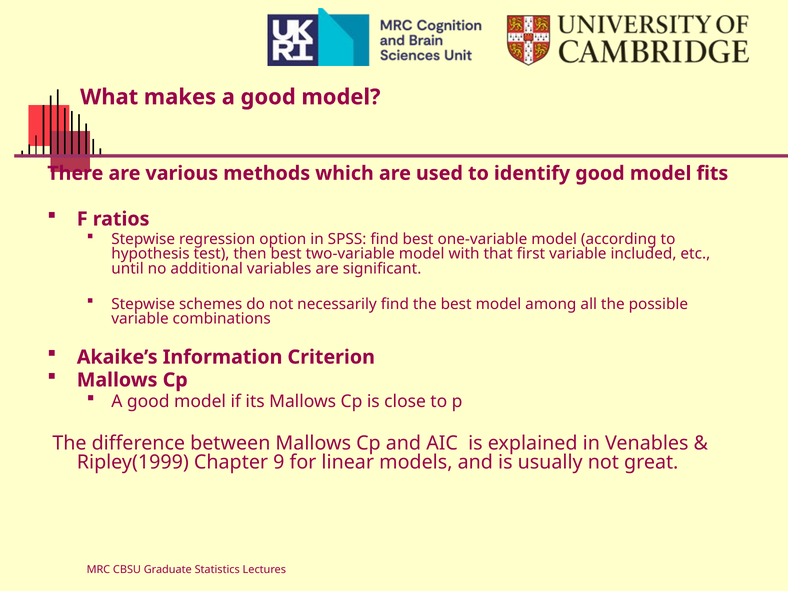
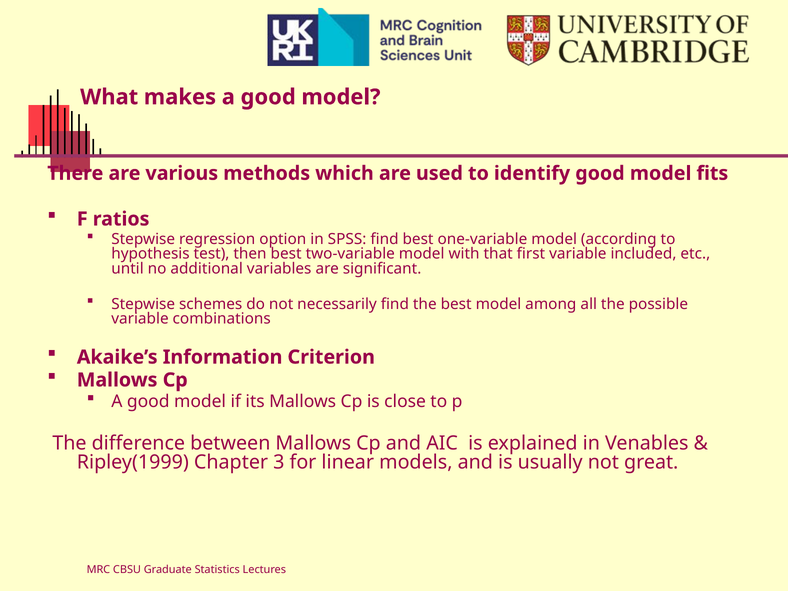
9: 9 -> 3 (279, 462)
